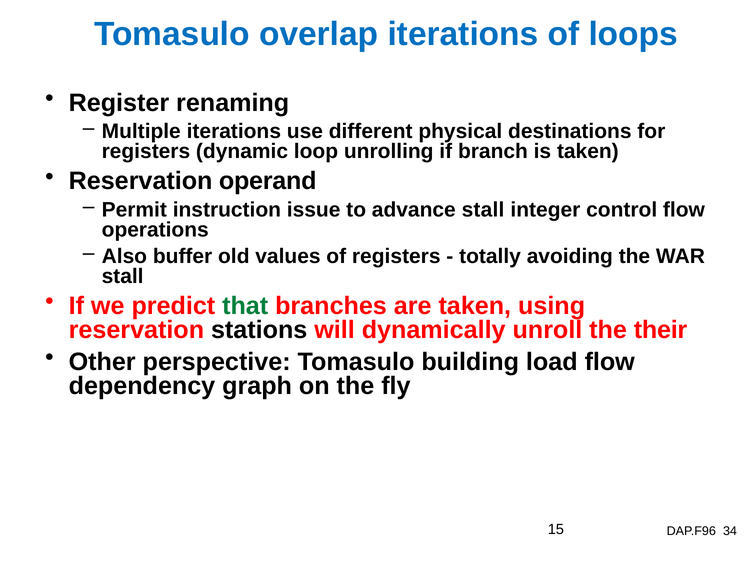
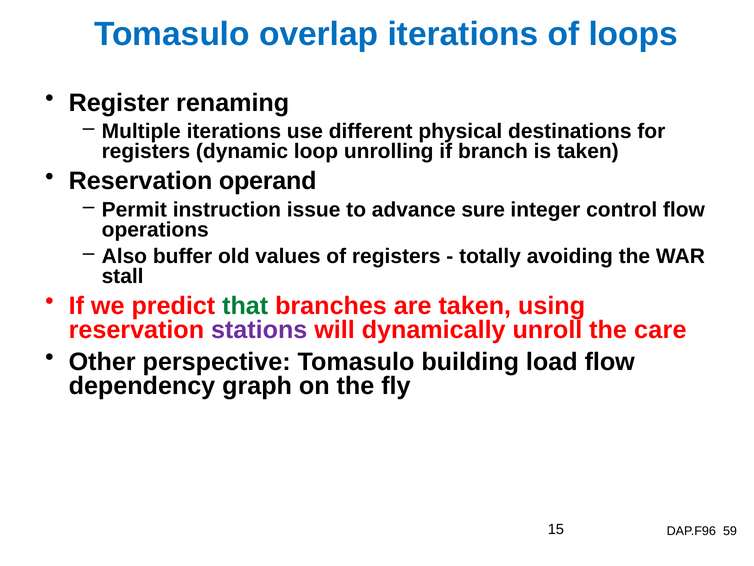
advance stall: stall -> sure (483, 209)
stations colour: black -> purple (259, 330)
their: their -> care (660, 330)
34: 34 -> 59 (730, 531)
